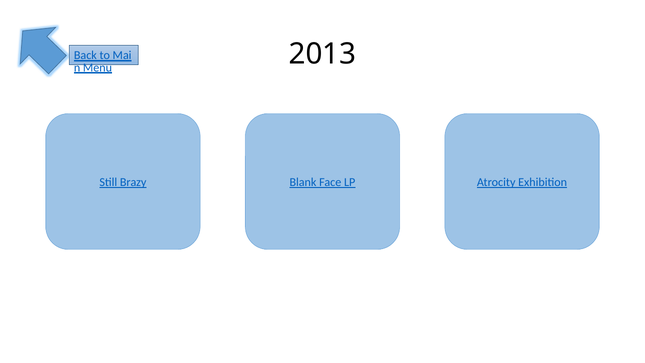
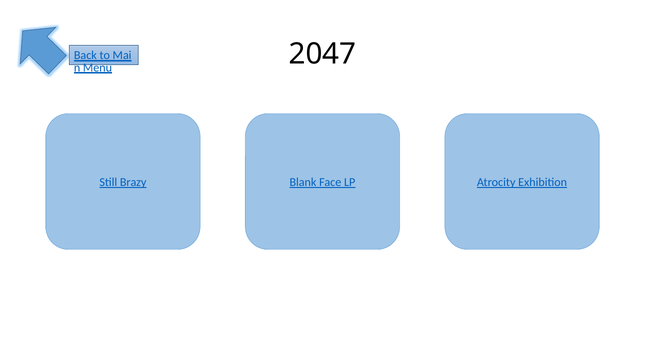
2013: 2013 -> 2047 (322, 54)
